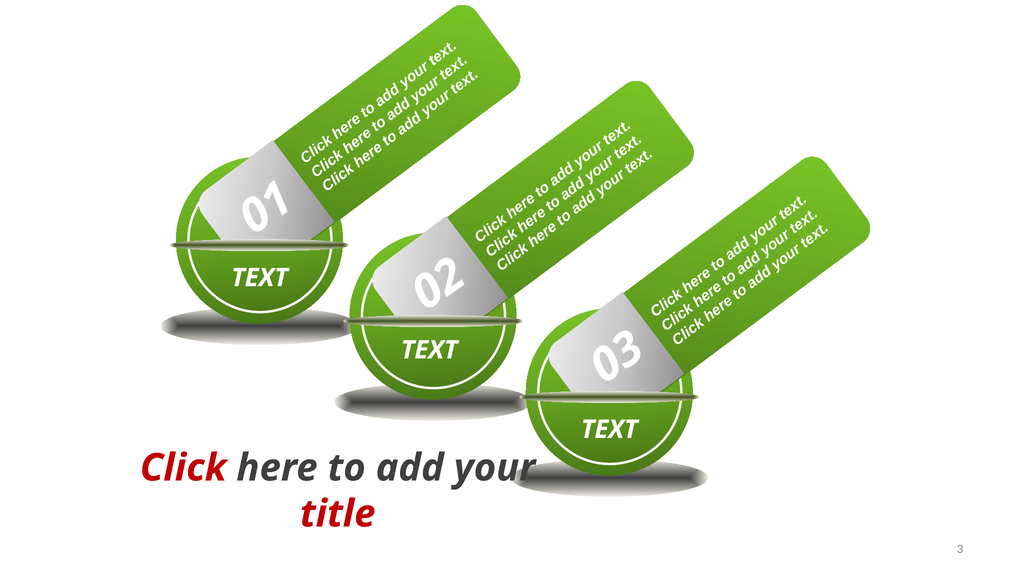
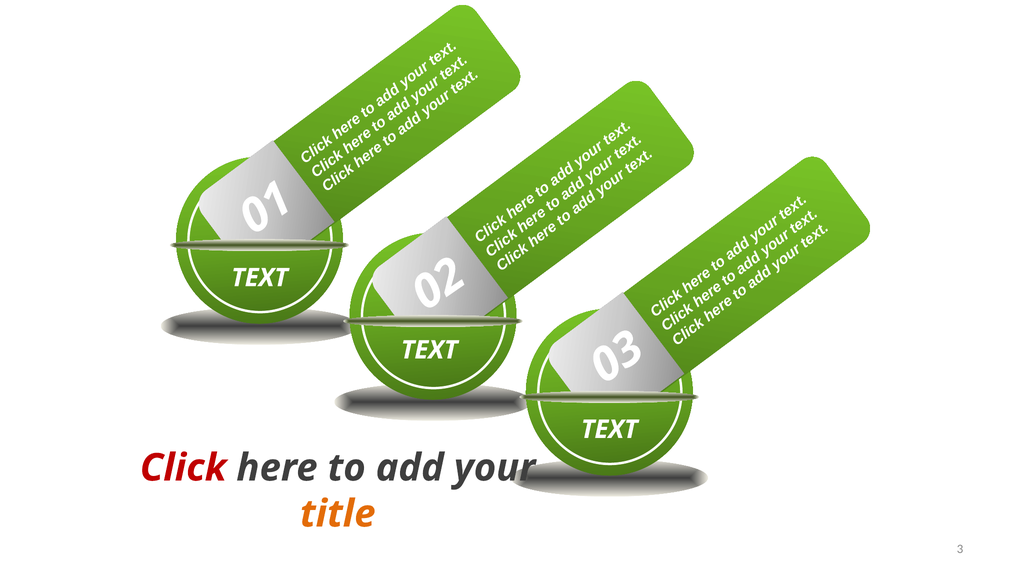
title colour: red -> orange (338, 514)
